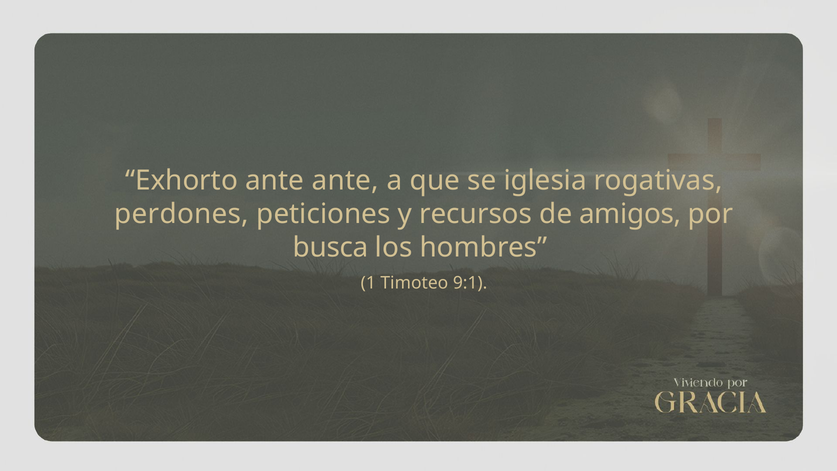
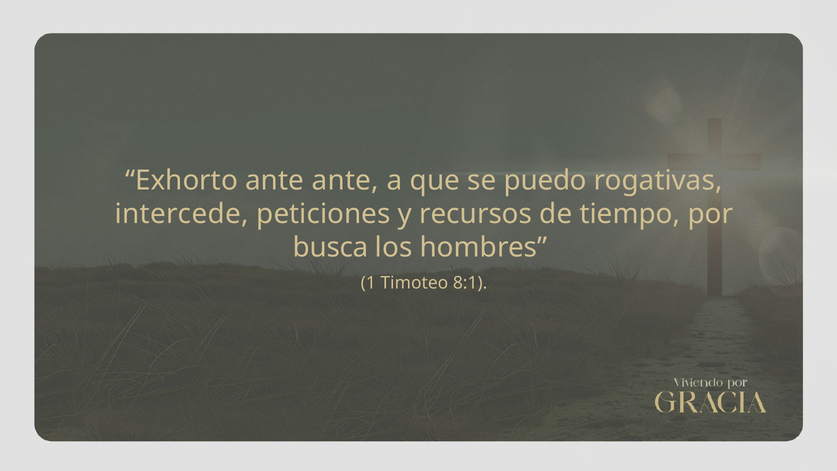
iglesia: iglesia -> puedo (545, 181)
perdones: perdones -> intercede (182, 214)
amigos: amigos -> tiempo (630, 214)
9:1: 9:1 -> 8:1 (470, 283)
